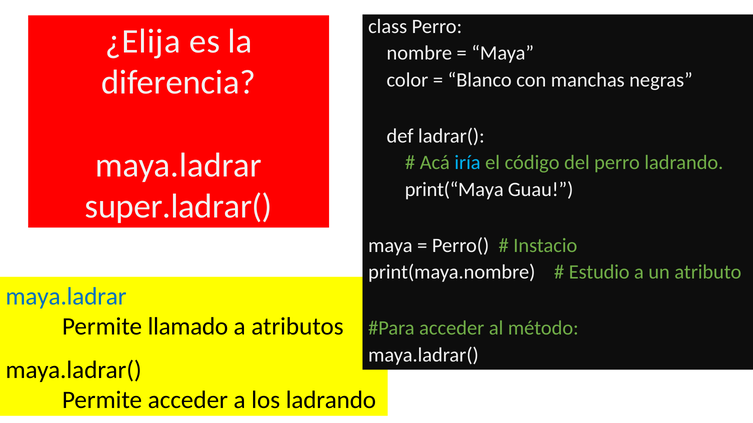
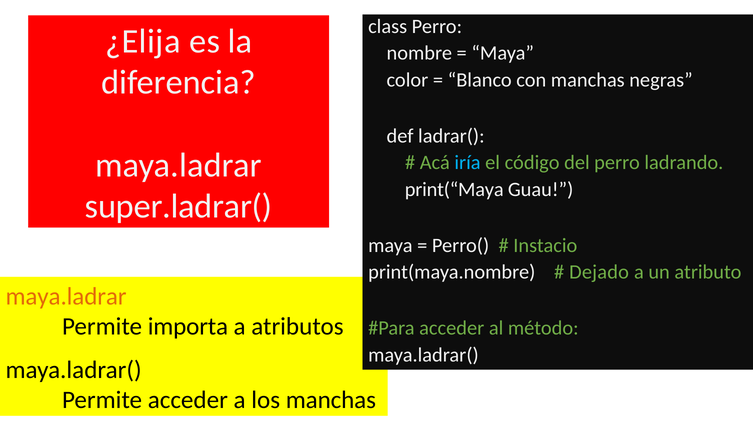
Estudio: Estudio -> Dejado (599, 273)
maya.ladrar colour: blue -> orange (66, 297)
llamado: llamado -> importa (188, 327)
los ladrando: ladrando -> manchas (331, 400)
